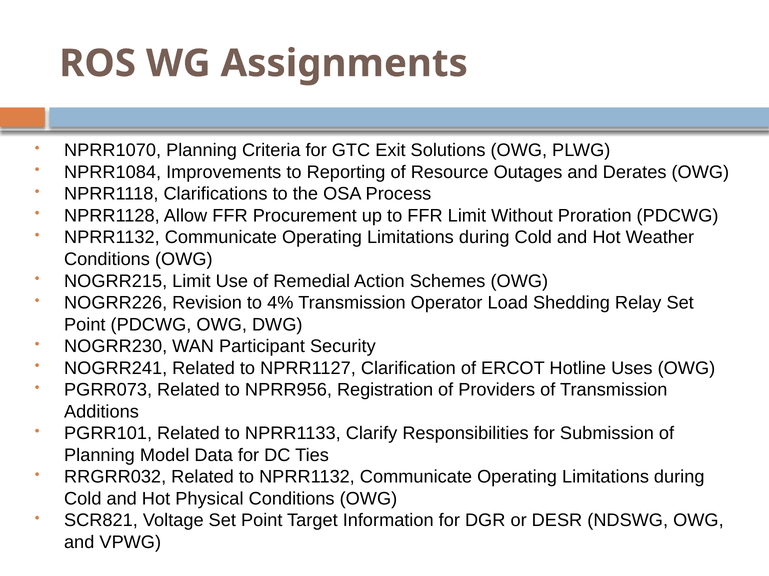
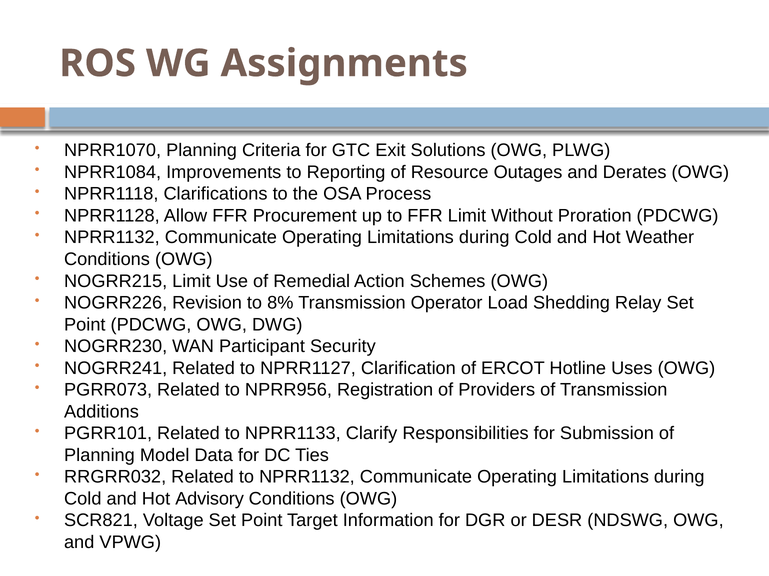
4%: 4% -> 8% (280, 303)
Physical: Physical -> Advisory (210, 499)
